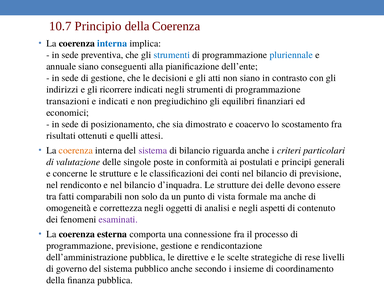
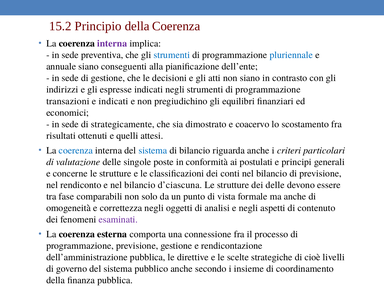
10.7: 10.7 -> 15.2 (60, 26)
interna colour: blue -> purple (112, 43)
ricorrere: ricorrere -> espresse (116, 90)
posizionamento: posizionamento -> strategicamente (123, 124)
coerenza colour: orange -> blue (76, 150)
sistema colour: purple -> blue (153, 150)
d’inquadra: d’inquadra -> d’ciascuna (180, 185)
fatti: fatti -> fase (66, 196)
rese: rese -> cioè (313, 257)
